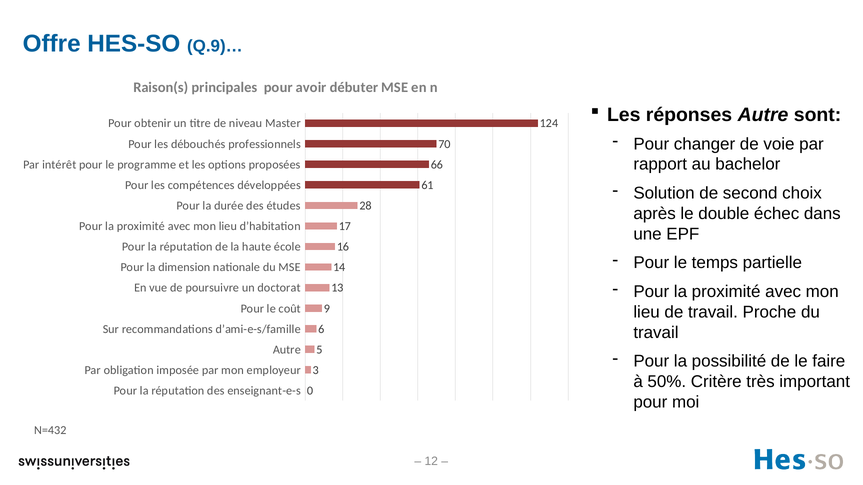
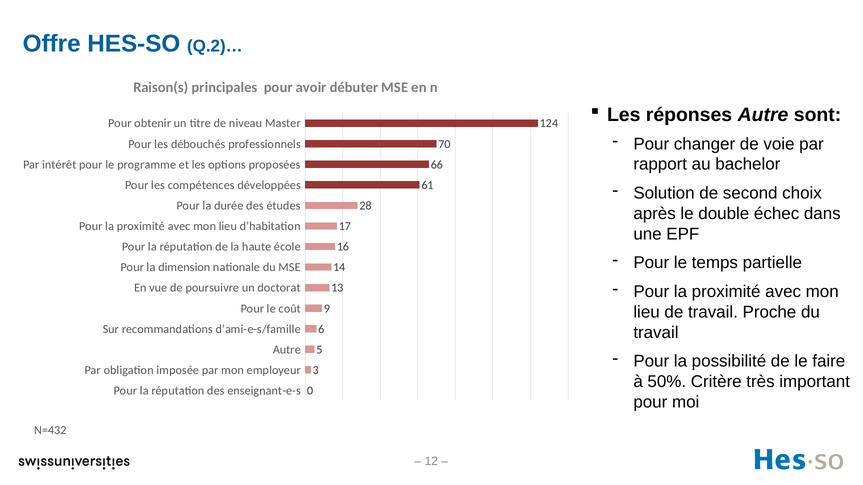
Q.9)…: Q.9)… -> Q.2)… (215, 46)
